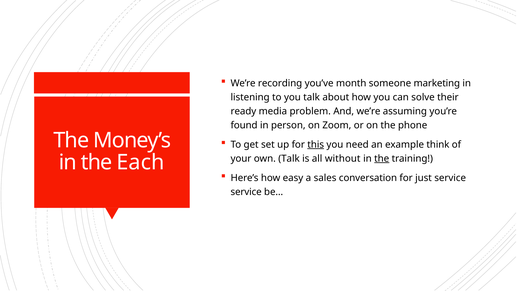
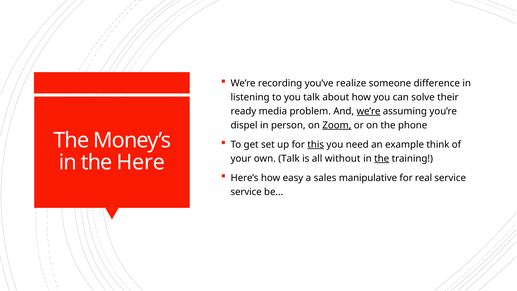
month: month -> realize (351, 83)
marketing: marketing -> difference (437, 83)
we’re underline: none -> present (368, 111)
found: found -> dispel (244, 125)
Zoom underline: none -> present (337, 125)
Each: Each -> Here (141, 162)
conversation: conversation -> manipulative (368, 178)
just: just -> real (424, 178)
